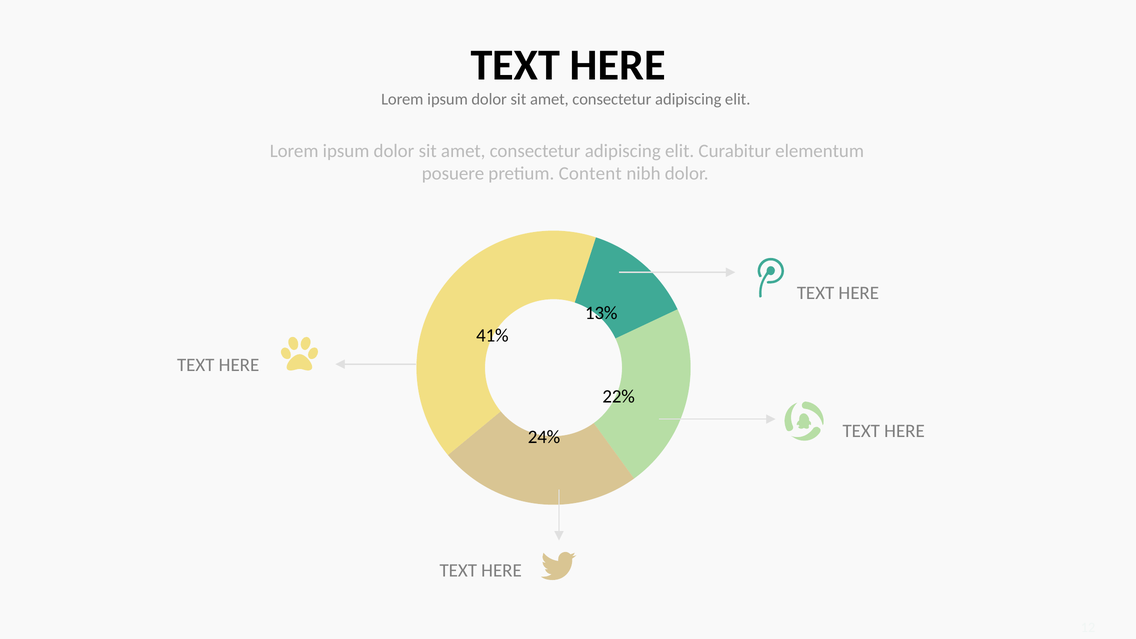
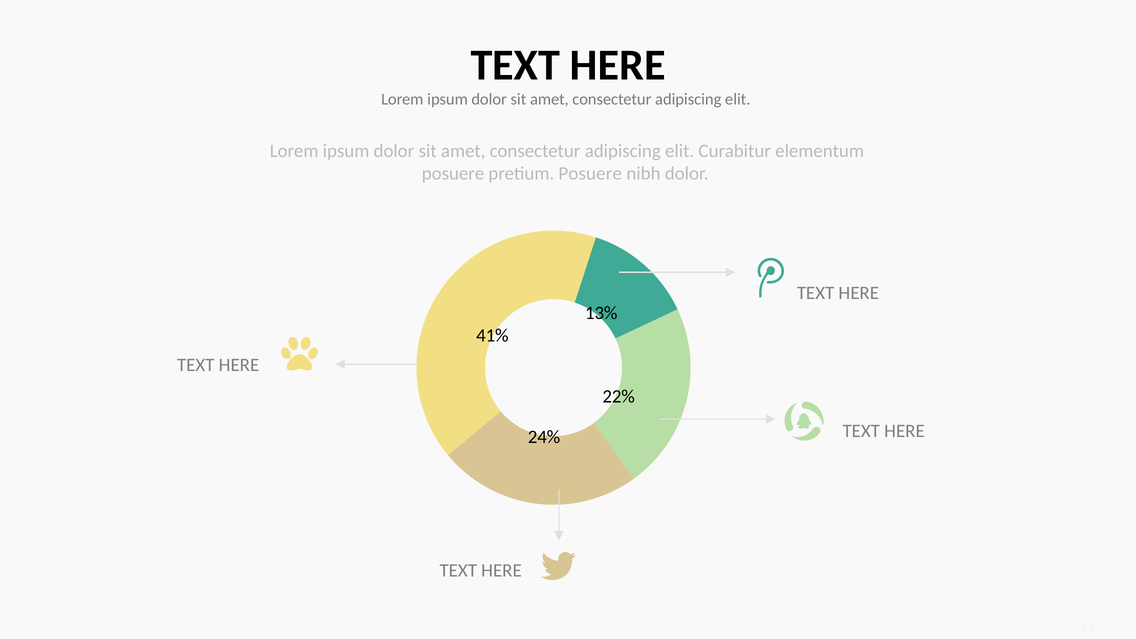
pretium Content: Content -> Posuere (590, 174)
